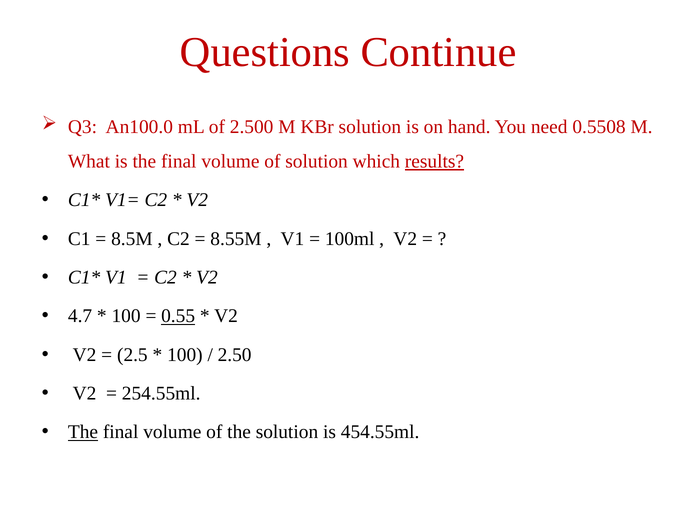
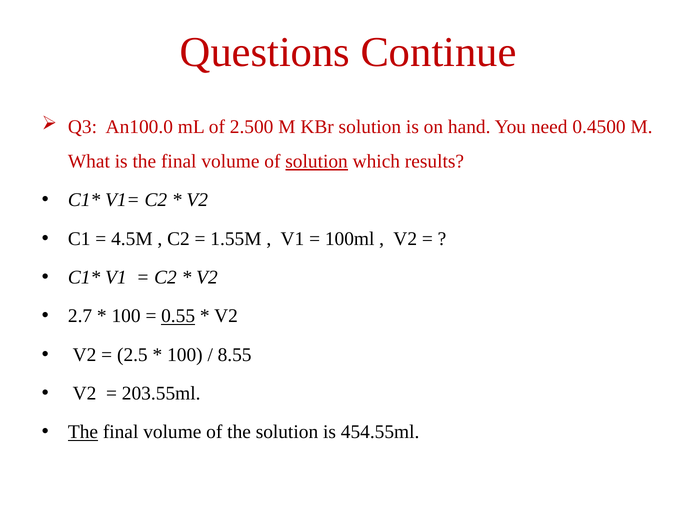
0.5508: 0.5508 -> 0.4500 (599, 127)
solution underline: none -> present (317, 162)
results underline: present -> none (434, 162)
8.5M: 8.5M -> 4.5M (132, 239)
8.55M: 8.55M -> 1.55M (236, 239)
4.7: 4.7 -> 2.7 (80, 317)
2.50: 2.50 -> 8.55 (235, 355)
254.55ml: 254.55ml -> 203.55ml (161, 394)
